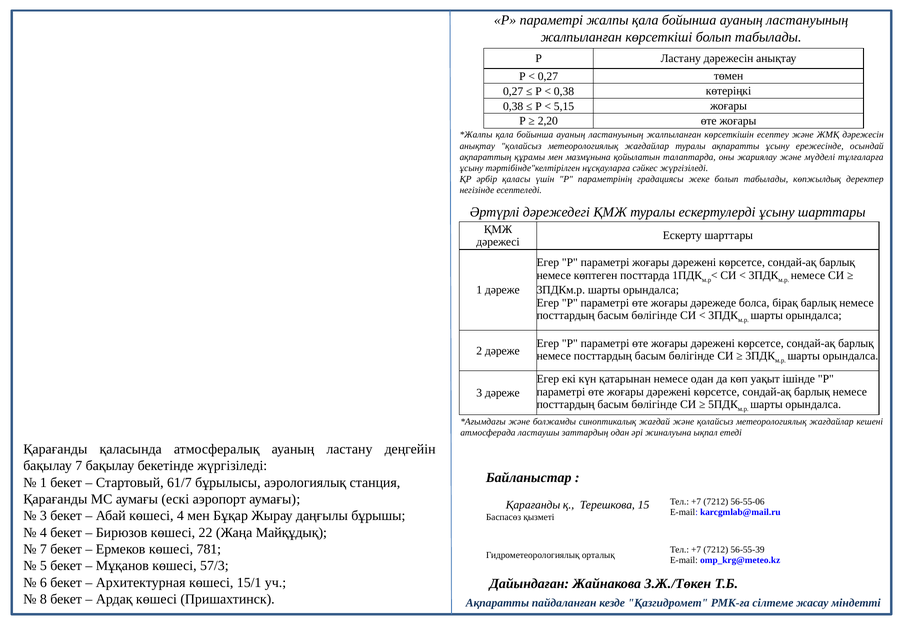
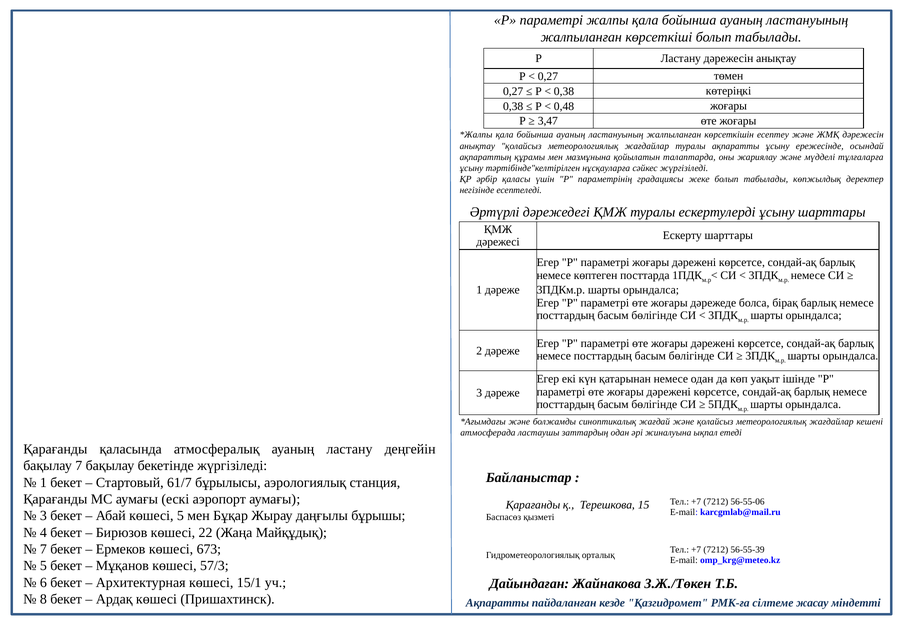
5,15: 5,15 -> 0,48 (564, 106)
2,20: 2,20 -> 3,47 (548, 121)
көшесі 4: 4 -> 5 (180, 516)
781: 781 -> 673 (209, 549)
